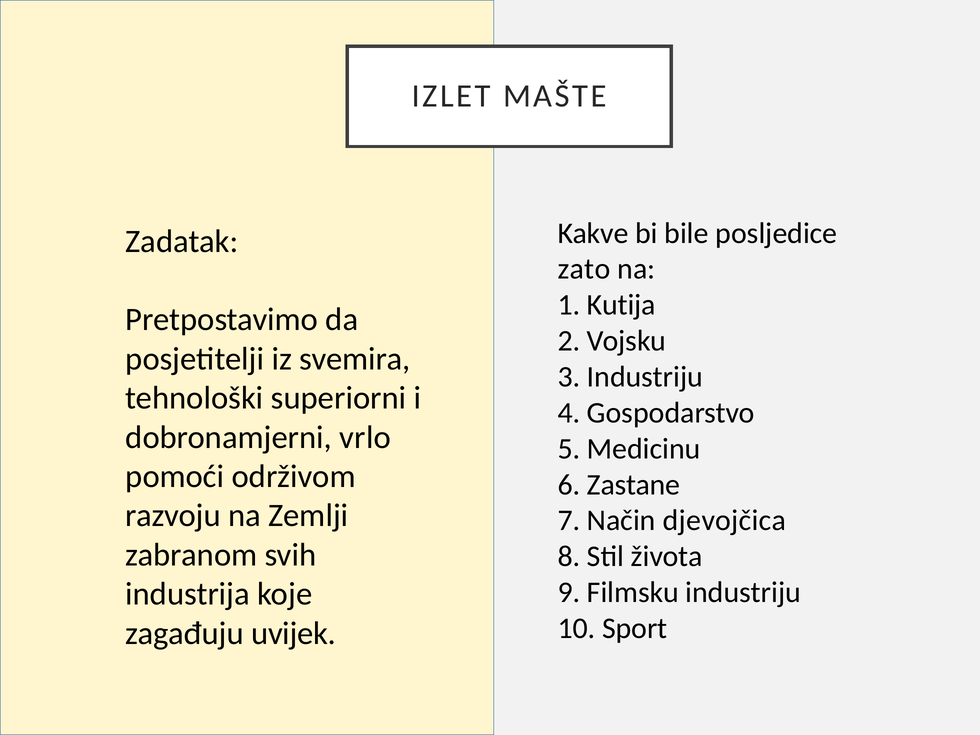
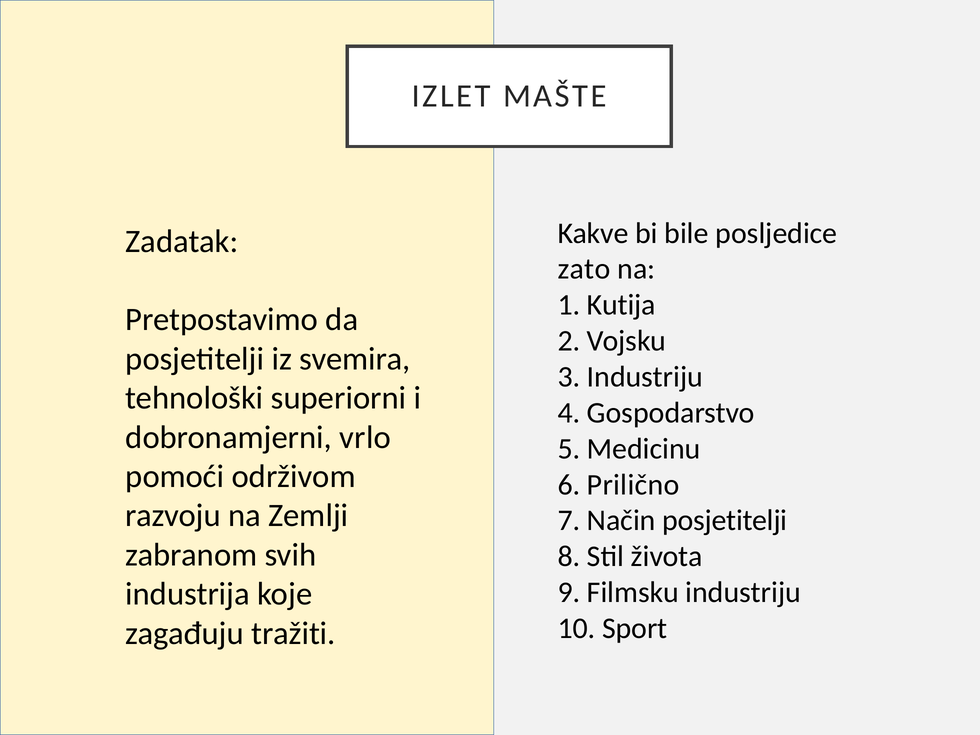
Zastane: Zastane -> Prilično (633, 485)
Način djevojčica: djevojčica -> posjetitelji (725, 521)
uvijek: uvijek -> tražiti (293, 633)
